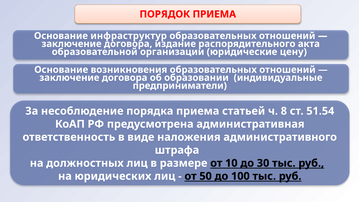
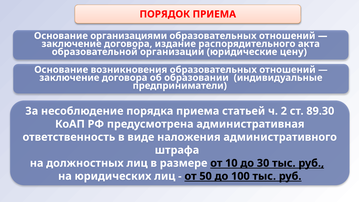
инфраструктур: инфраструктур -> организациями (129, 36)
8: 8 -> 2 (284, 111)
51.54: 51.54 -> 89.30 (320, 111)
